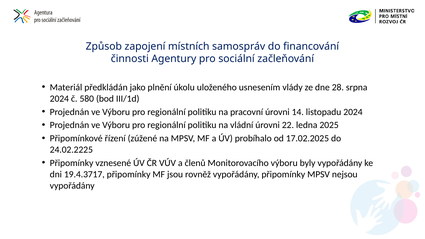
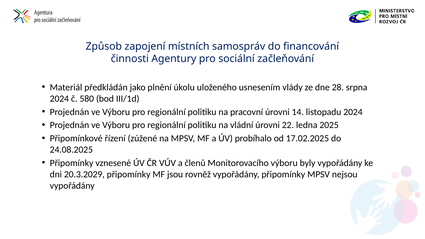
24.02.2225: 24.02.2225 -> 24.08.2025 (71, 150)
19.4.3717: 19.4.3717 -> 20.3.2029 (84, 174)
